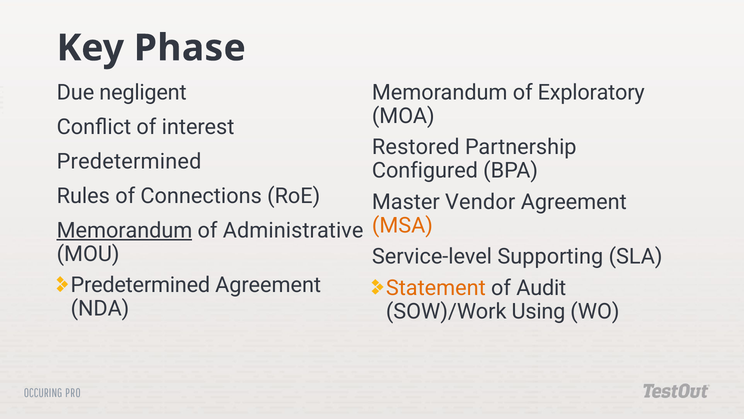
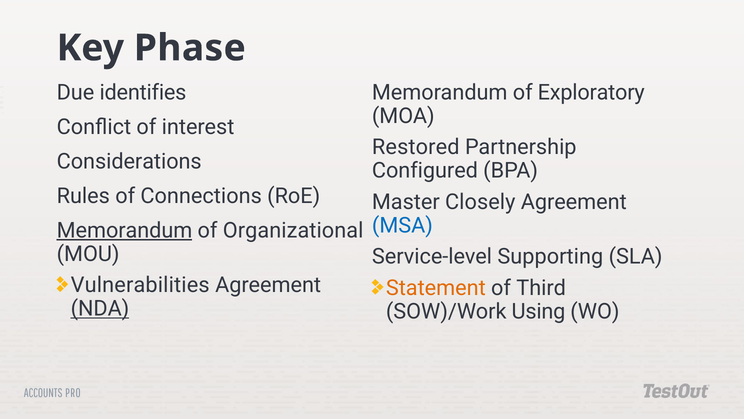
negligent: negligent -> identifies (143, 93)
Predetermined: Predetermined -> Considerations (129, 161)
Vendor: Vendor -> Closely (480, 202)
MSA colour: orange -> blue (402, 225)
Administrative: Administrative -> Organizational (293, 230)
Predetermined: Predetermined -> Vulnerabilities (140, 285)
Audit: Audit -> Third (541, 288)
NDA underline: none -> present (100, 308)
OCCURING: OCCURING -> ACCOUNTS (43, 392)
